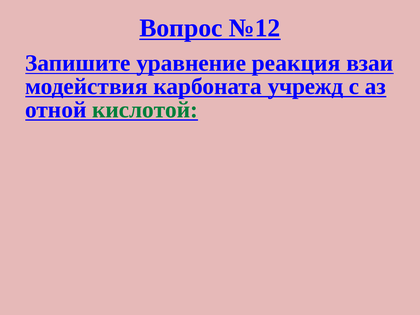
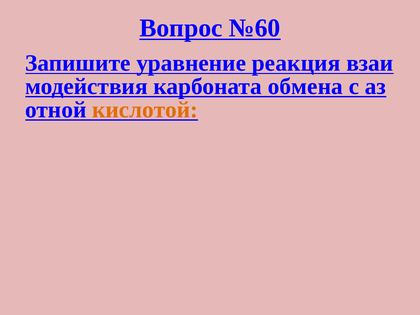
№12: №12 -> №60 (255, 28)
учрежд: учрежд -> обмена (305, 87)
кислотой colour: green -> orange (145, 110)
